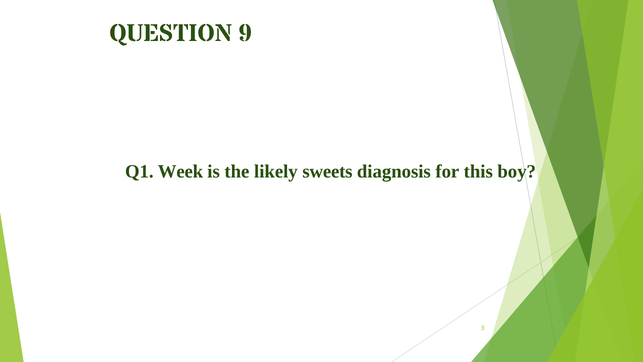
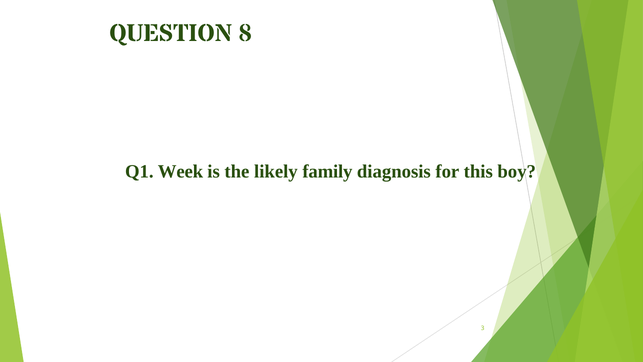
9: 9 -> 8 (245, 33)
sweets: sweets -> family (327, 171)
